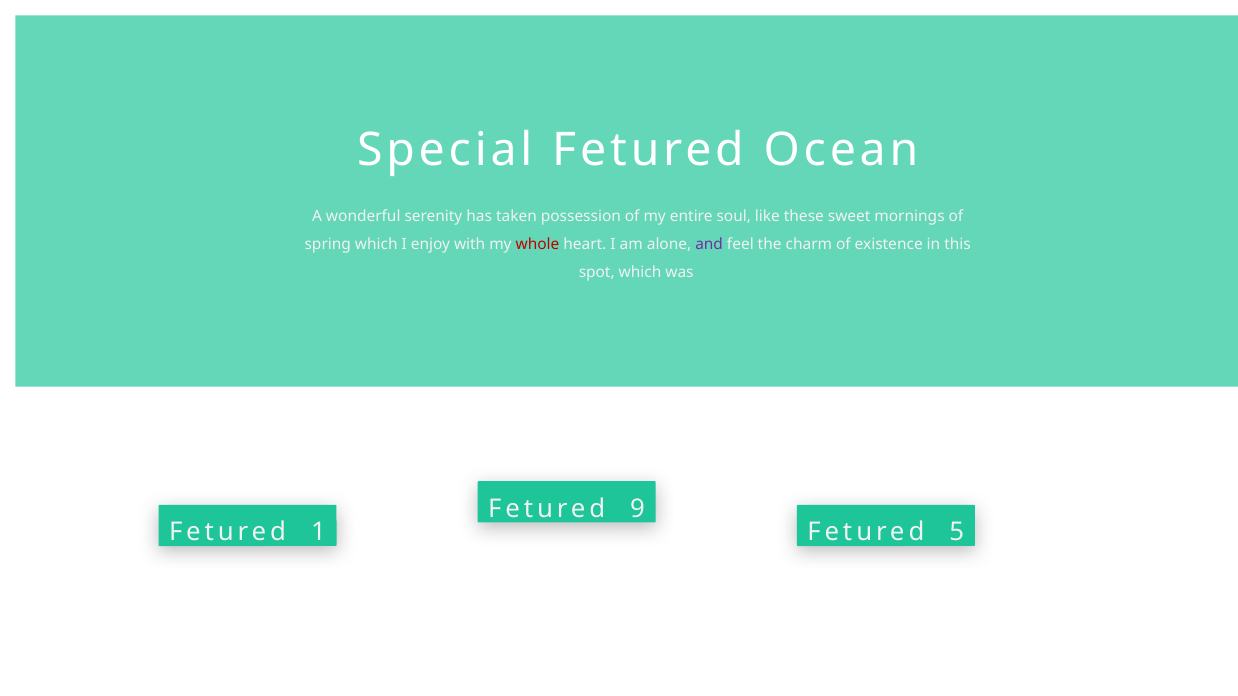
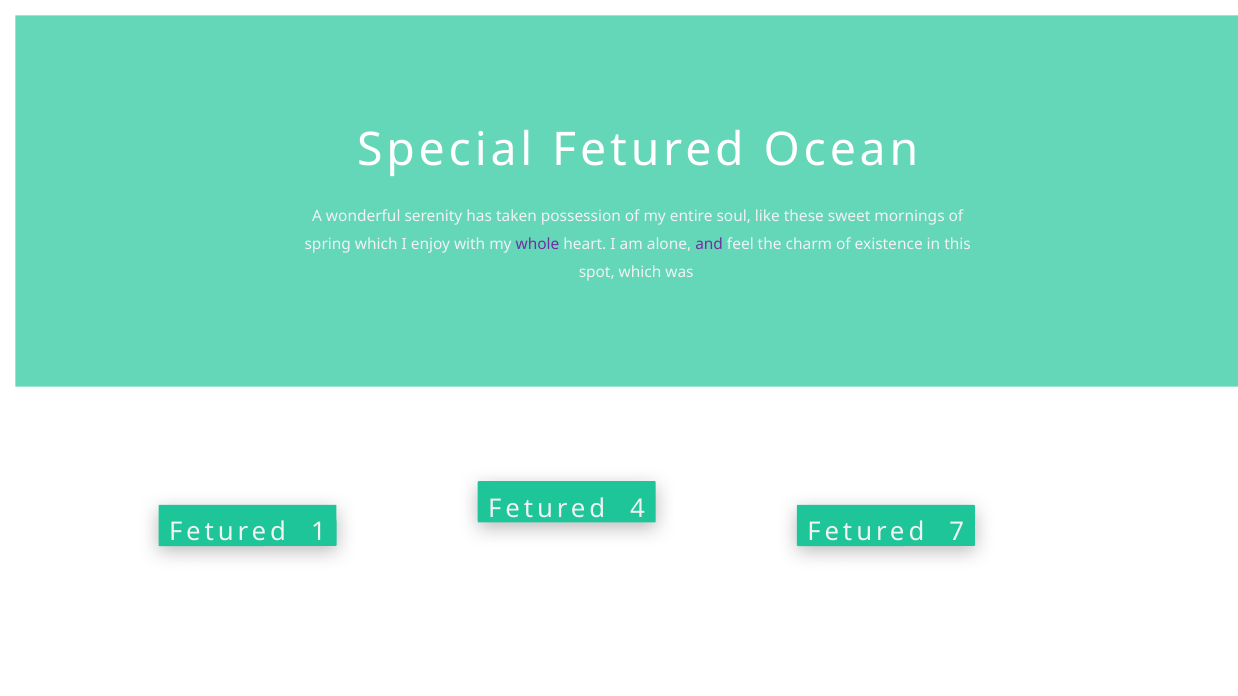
whole colour: red -> purple (537, 244)
9: 9 -> 4 (638, 509)
5: 5 -> 7 (957, 533)
